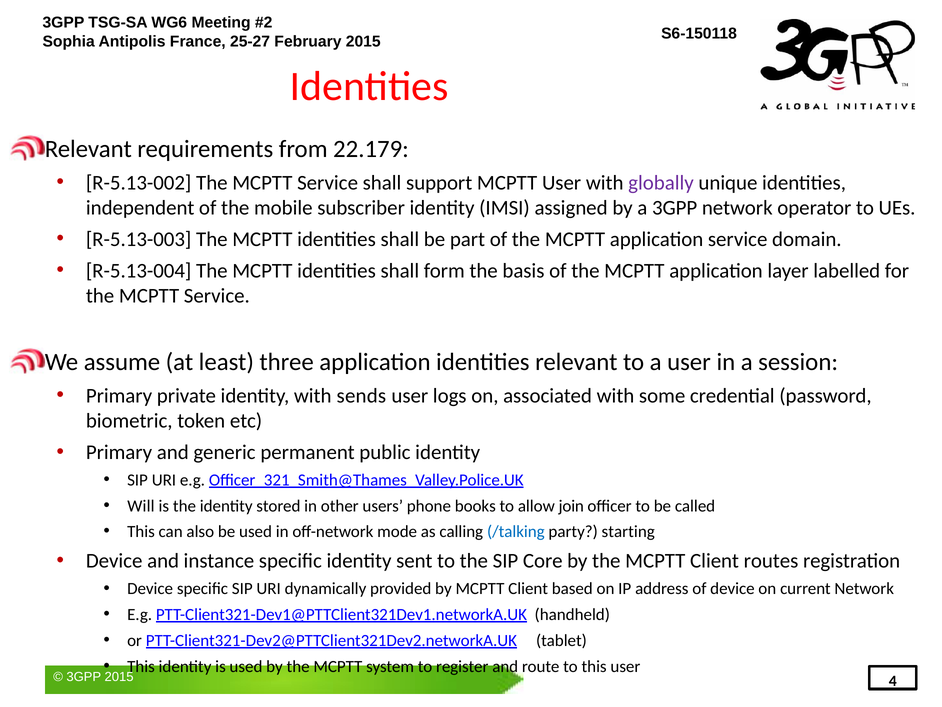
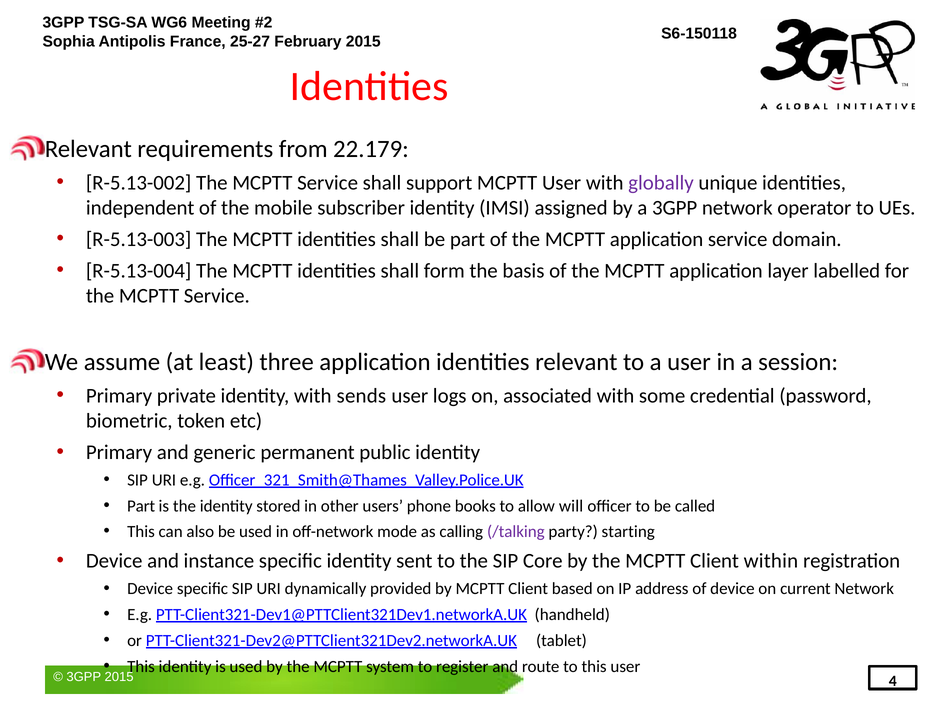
Will: Will -> Part (141, 506)
join: join -> will (571, 506)
/talking colour: blue -> purple (516, 531)
routes: routes -> within (771, 561)
